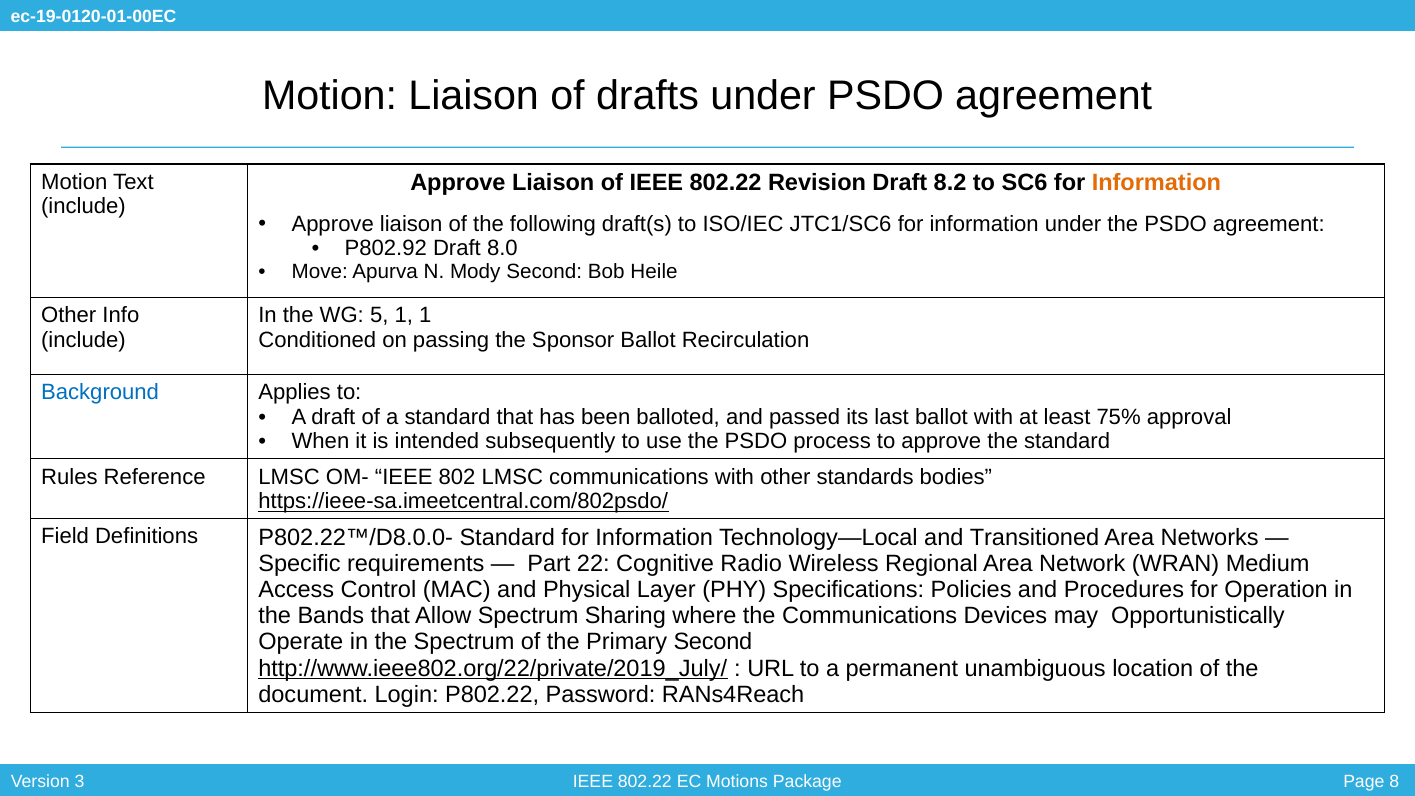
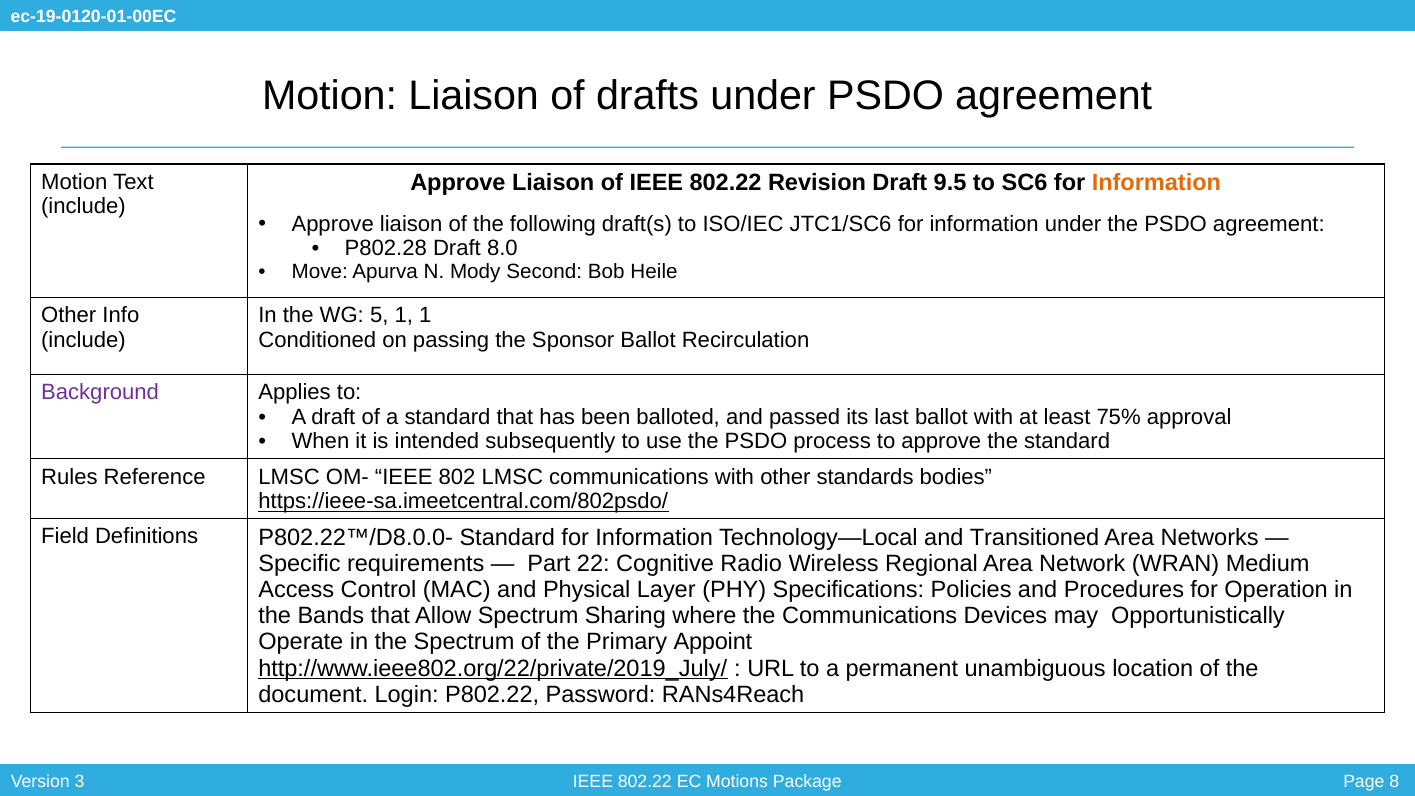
8.2: 8.2 -> 9.5 (950, 183)
P802.92: P802.92 -> P802.28 (386, 248)
Background colour: blue -> purple (100, 392)
Primary Second: Second -> Appoint (713, 642)
